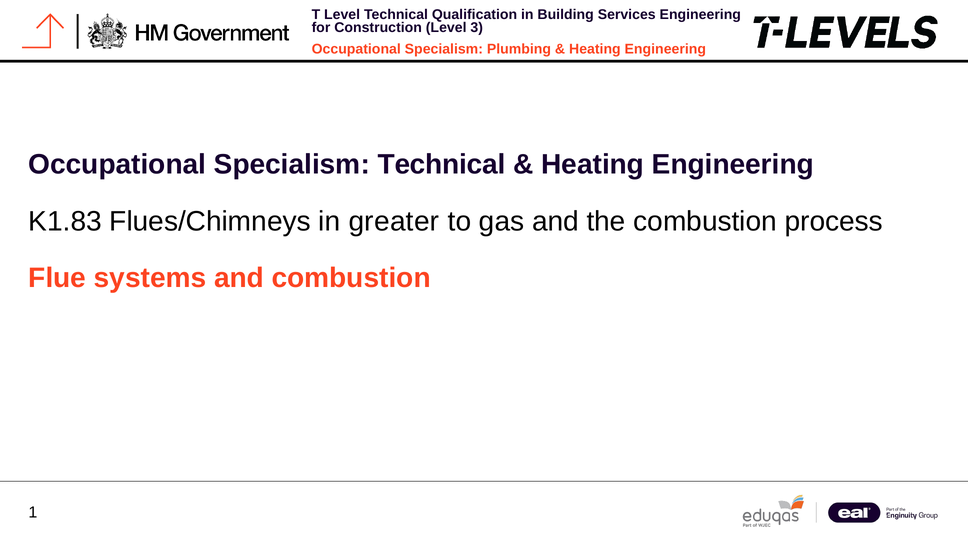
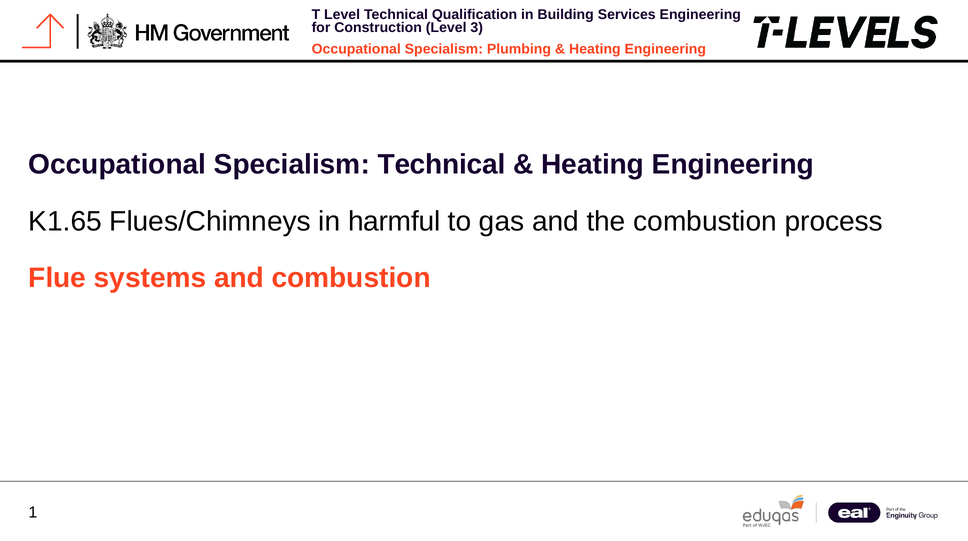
K1.83: K1.83 -> K1.65 (65, 221)
greater: greater -> harmful (394, 221)
